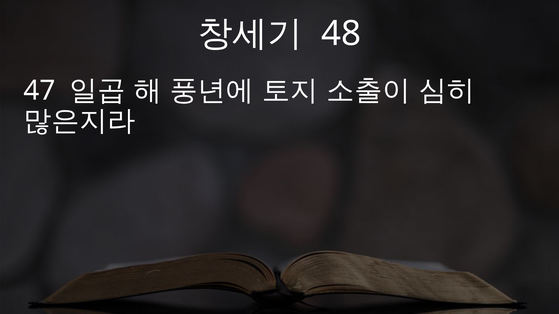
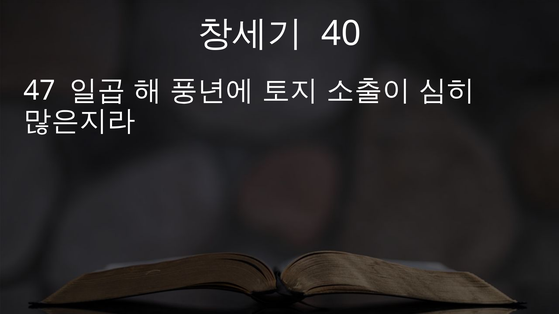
48: 48 -> 40 (341, 34)
